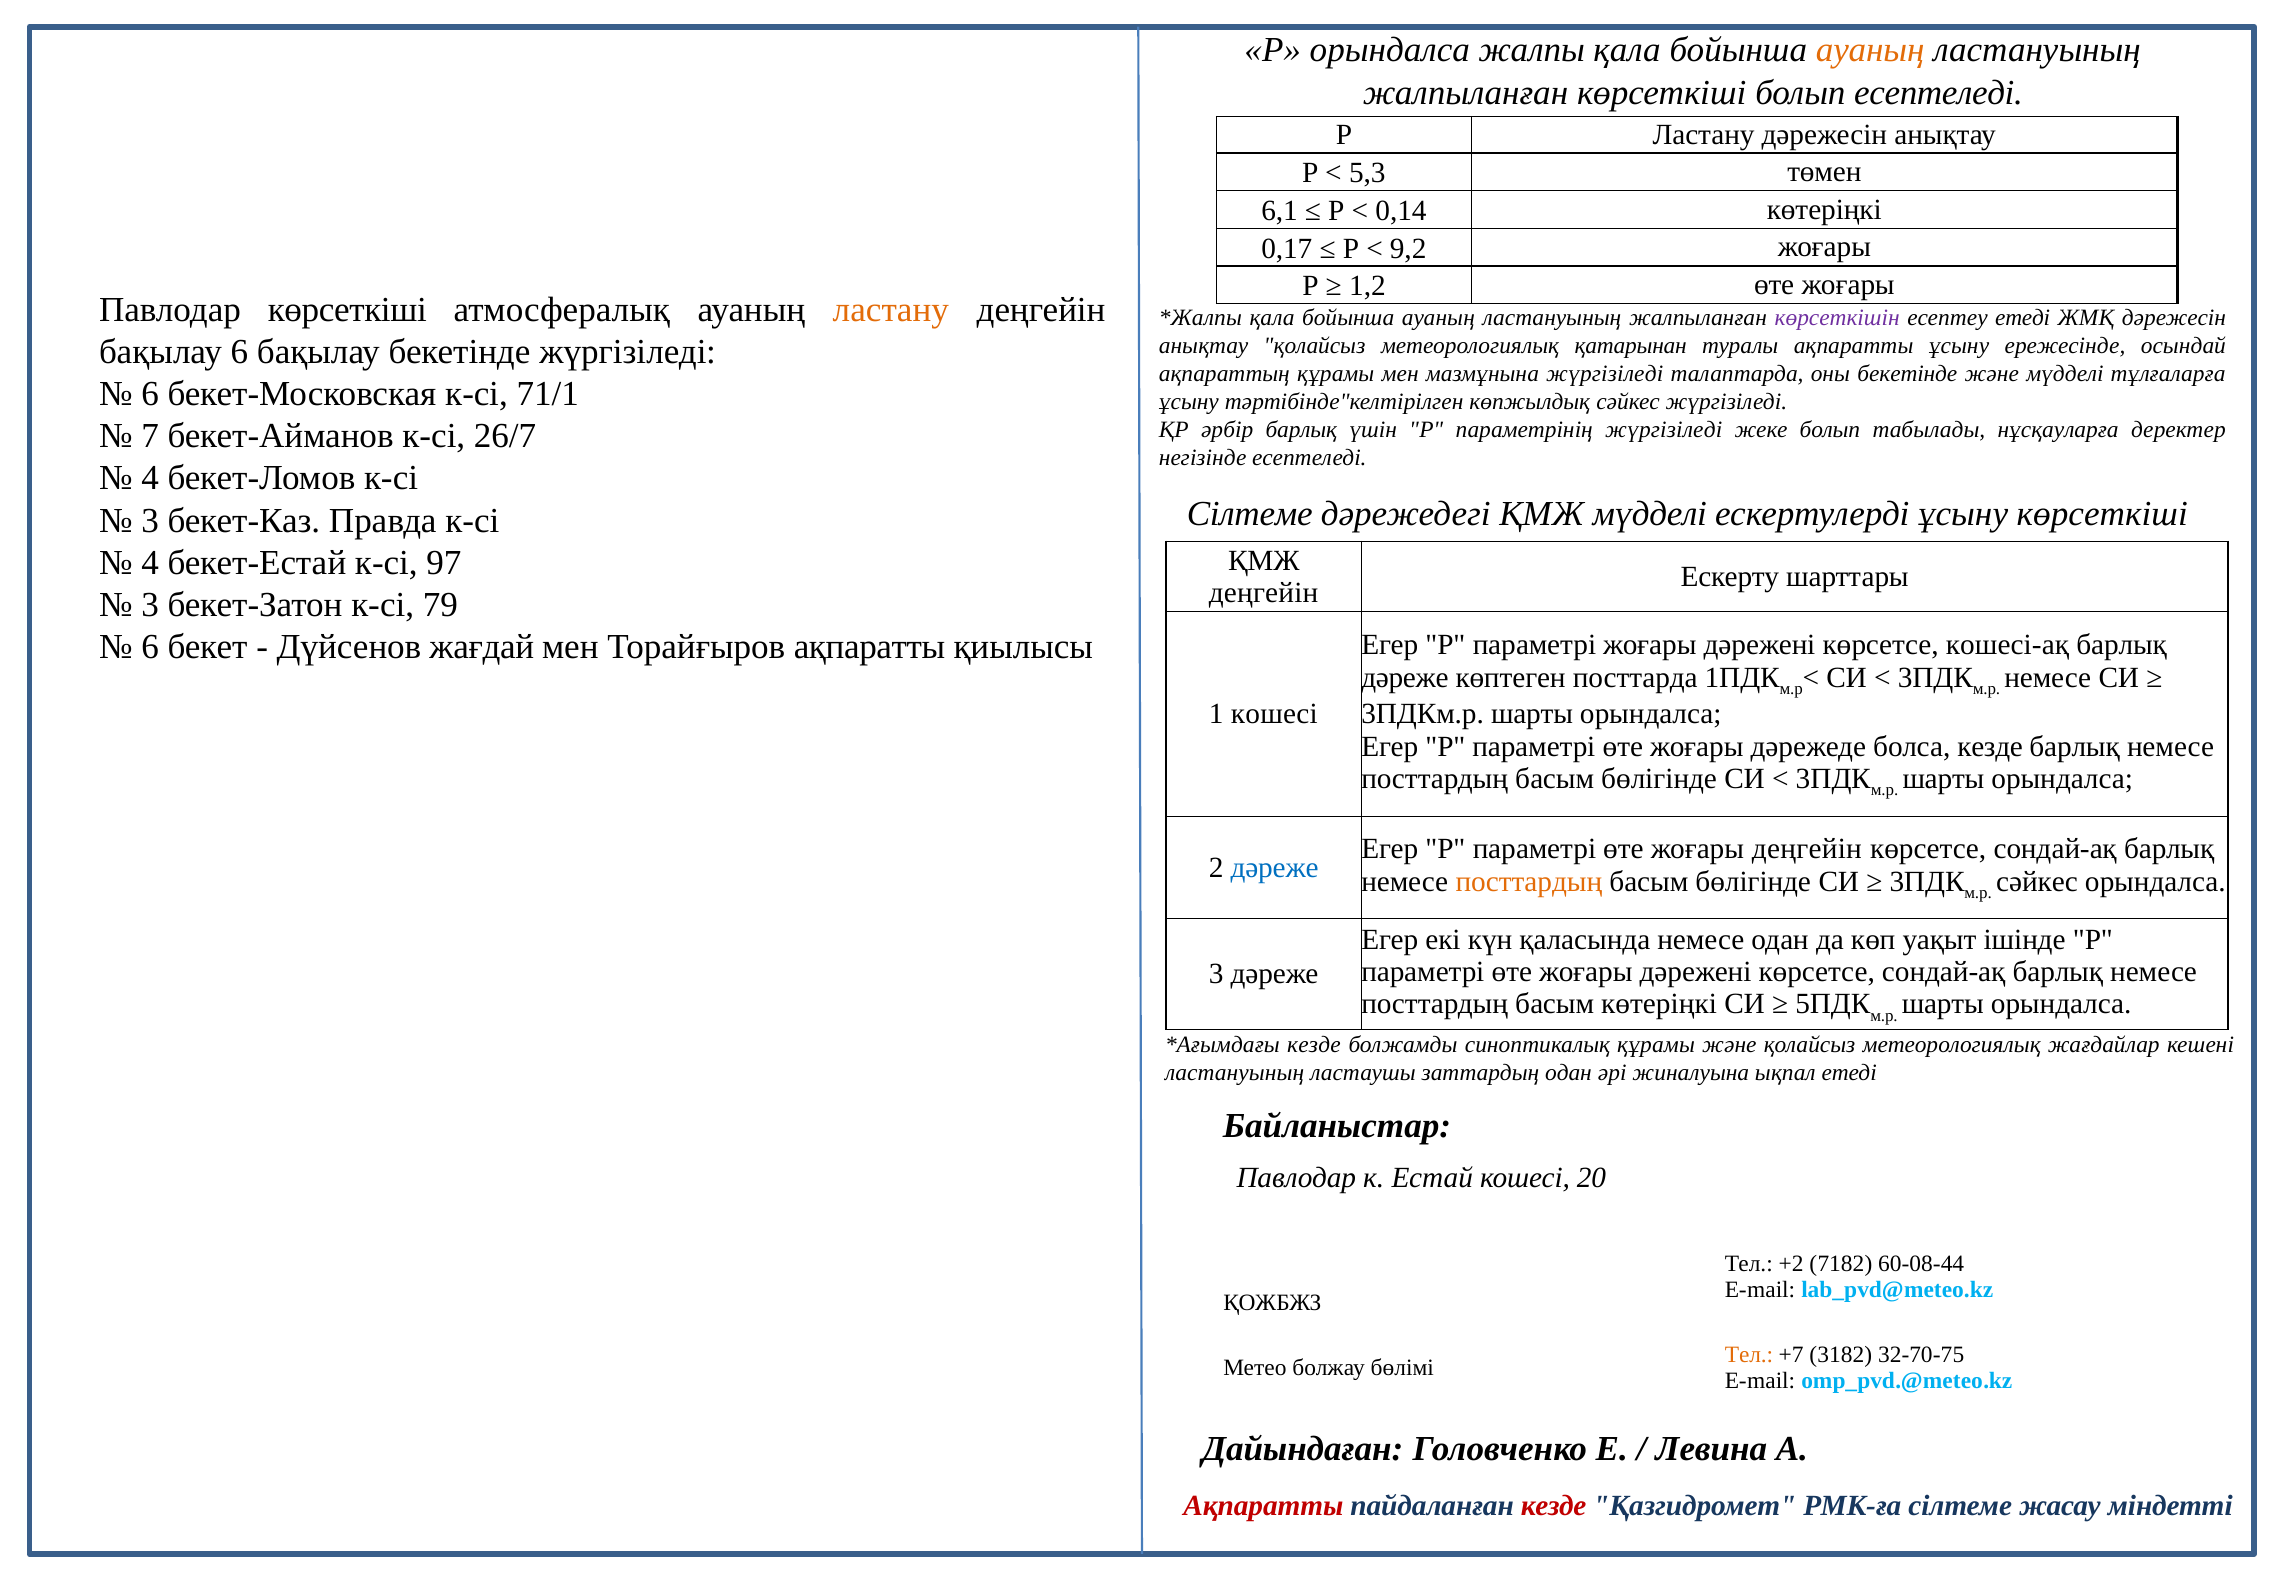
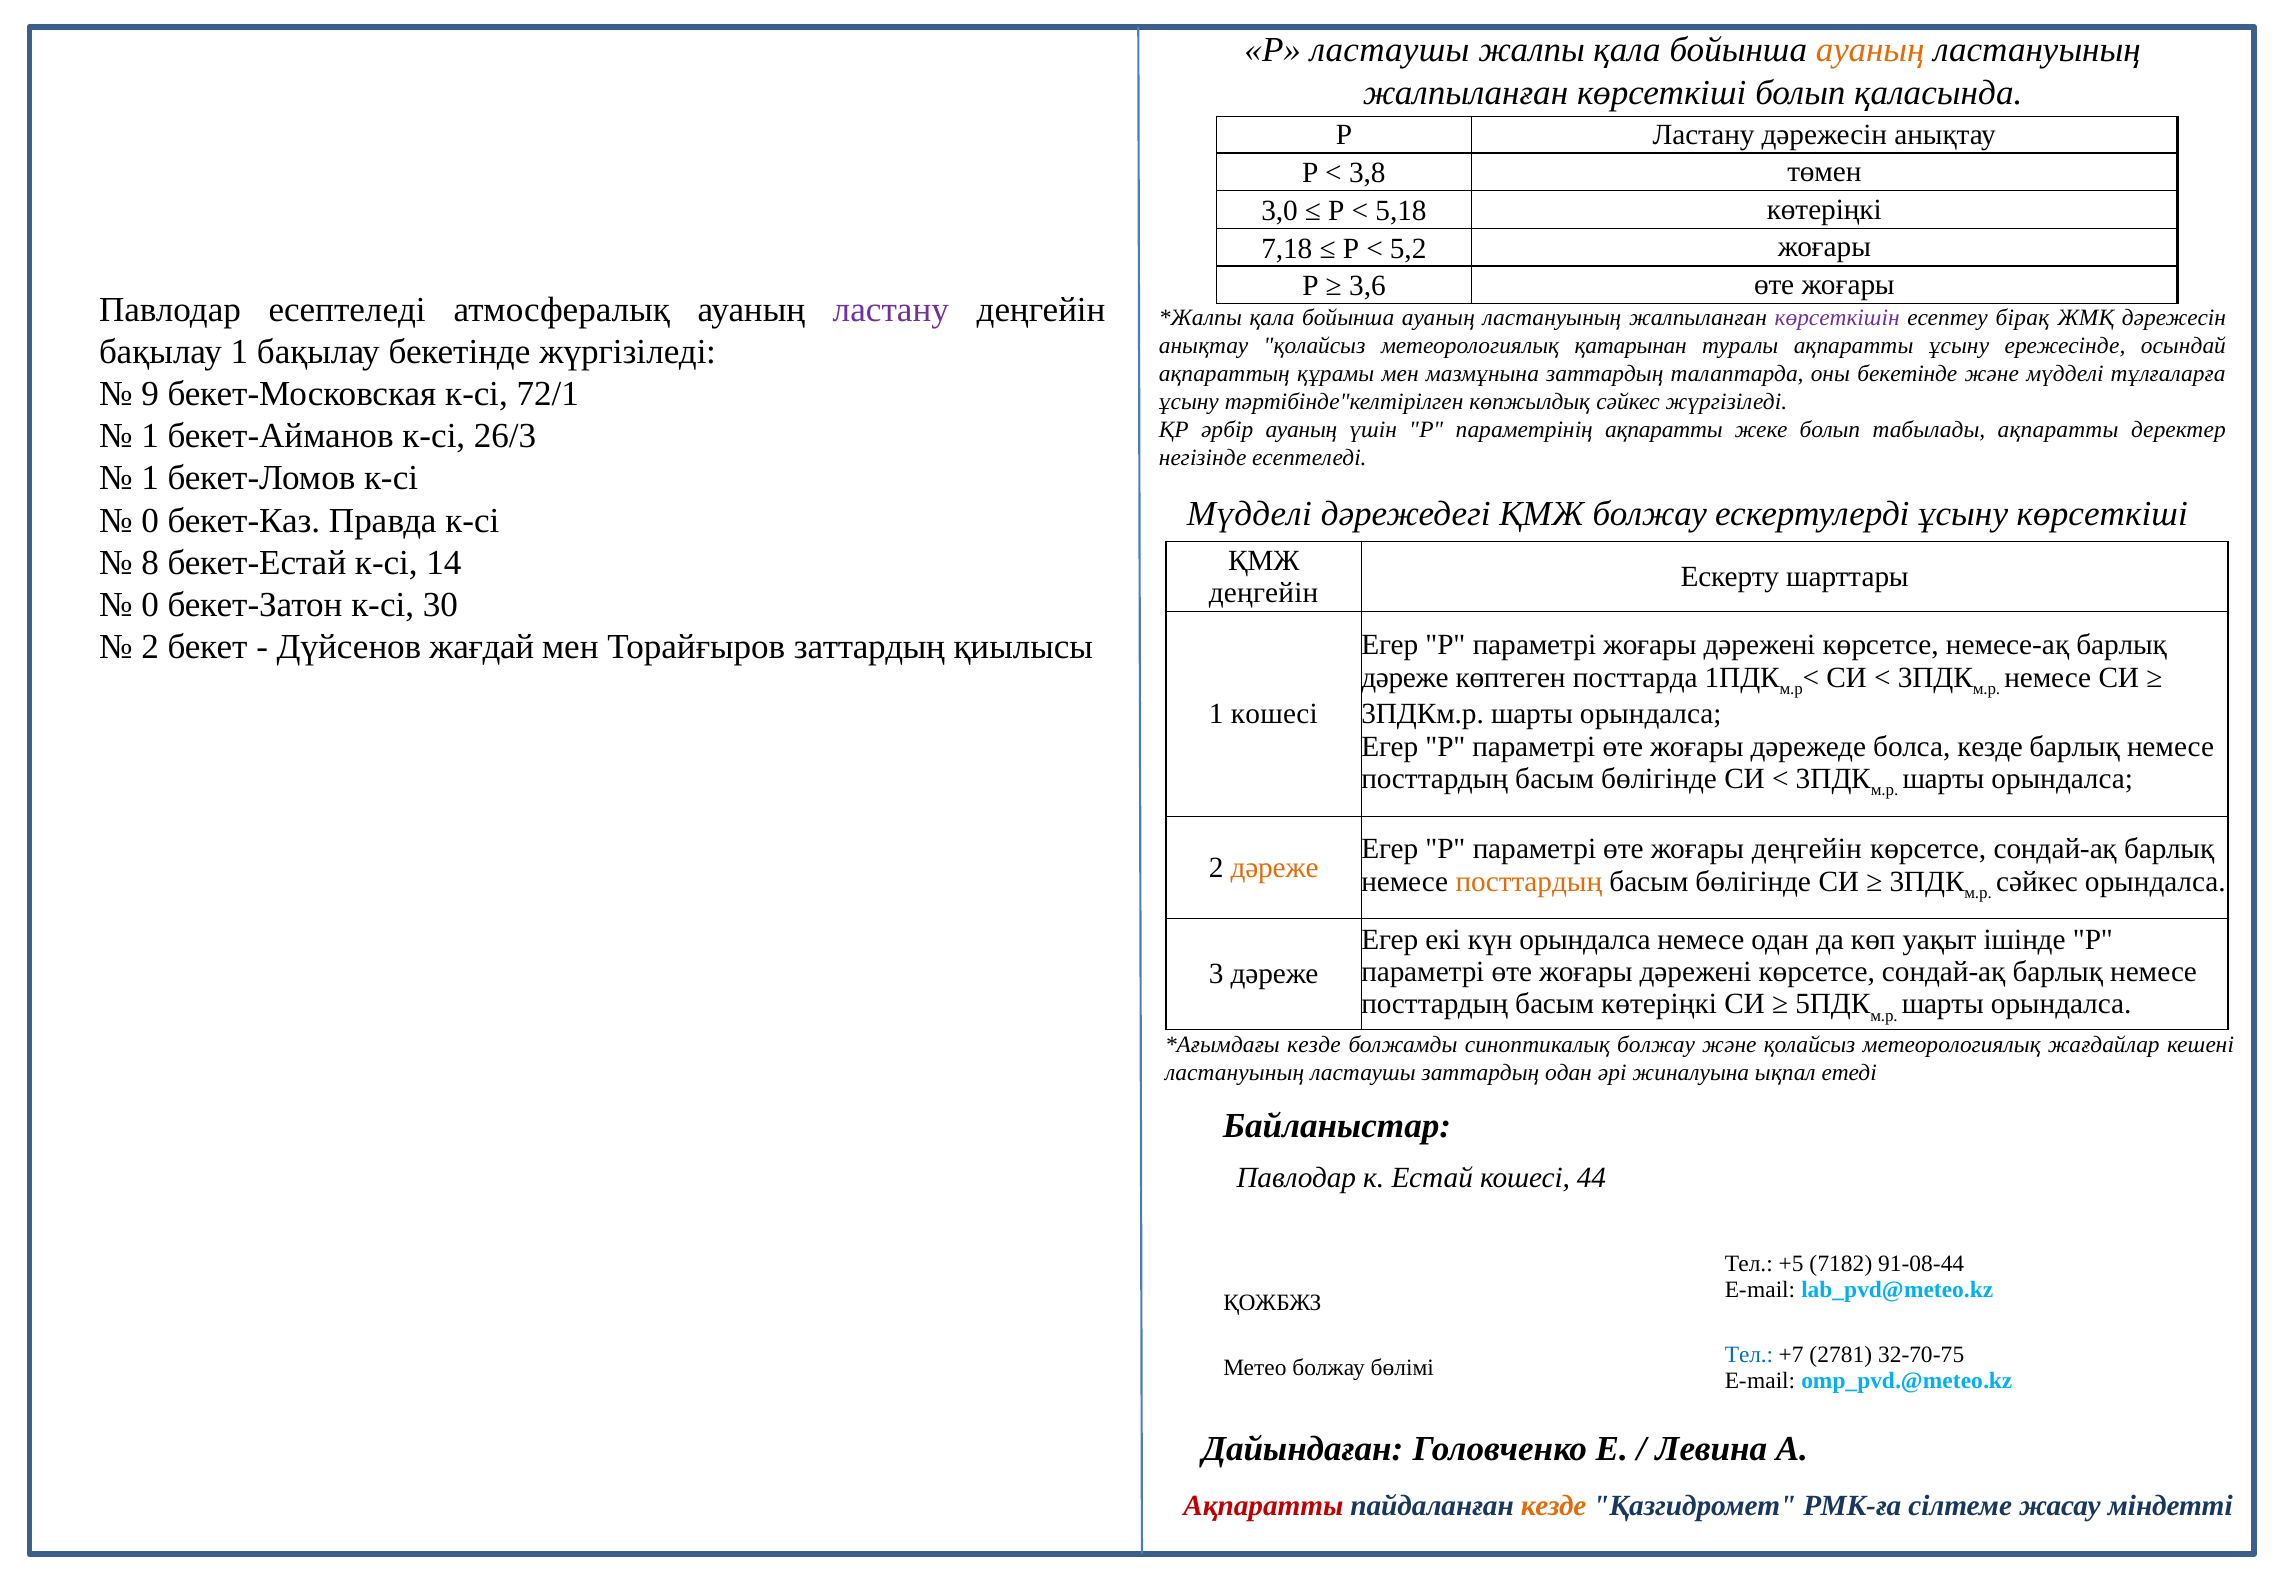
Р орындалса: орындалса -> ластаушы (1390, 50)
болып есептеледі: есептеледі -> қаласында (1938, 92)
5,3: 5,3 -> 3,8 (1367, 173)
6,1: 6,1 -> 3,0 (1280, 211)
0,14: 0,14 -> 5,18 (1401, 211)
0,17: 0,17 -> 7,18 (1287, 248)
9,2: 9,2 -> 5,2 (1408, 248)
1,2: 1,2 -> 3,6 (1367, 286)
Павлодар көрсеткіші: көрсеткіші -> есептеледі (347, 310)
ластану colour: orange -> purple (891, 310)
есептеу етеді: етеді -> бірақ (2022, 318)
бақылау 6: 6 -> 1 (239, 352)
мазмұнына жүргізіледі: жүргізіледі -> заттардың (1605, 374)
6: 6 -> 9 (150, 394)
71/1: 71/1 -> 72/1 (548, 394)
әрбір барлық: барлық -> ауаның (1301, 430)
параметрінің жүргізіледі: жүргізіледі -> ақпаратты (1664, 430)
табылады нұсқауларға: нұсқауларға -> ақпаратты (2058, 430)
7: 7 -> 1 (150, 436)
26/7: 26/7 -> 26/3 (505, 436)
4: 4 -> 1 (150, 478)
Сілтеме: Сілтеме -> Мүдделі (1249, 514)
ҚМЖ мүдделі: мүдделі -> болжау (1650, 514)
3: 3 -> 0 (150, 521)
4: 4 -> 8 (150, 563)
97: 97 -> 14 (444, 563)
3: 3 -> 0 (150, 605)
79: 79 -> 30 (440, 605)
6: 6 -> 2 (150, 647)
Торайғыров ақпаратты: ақпаратты -> заттардың (869, 647)
кошесi-ақ: кошесi-ақ -> немесе-ақ (2008, 645)
дәреже colour: blue -> orange (1275, 868)
күн қаласында: қаласында -> орындалса (1585, 940)
синоптикалық құрамы: құрамы -> болжау (1656, 1045)
20: 20 -> 44 (1591, 1178)
+2: +2 -> +5 (1791, 1264)
60-08-44: 60-08-44 -> 91-08-44 (1921, 1264)
Тел colour: orange -> blue (1749, 1355)
3182: 3182 -> 2781 (1841, 1355)
кезде colour: red -> orange (1554, 1506)
